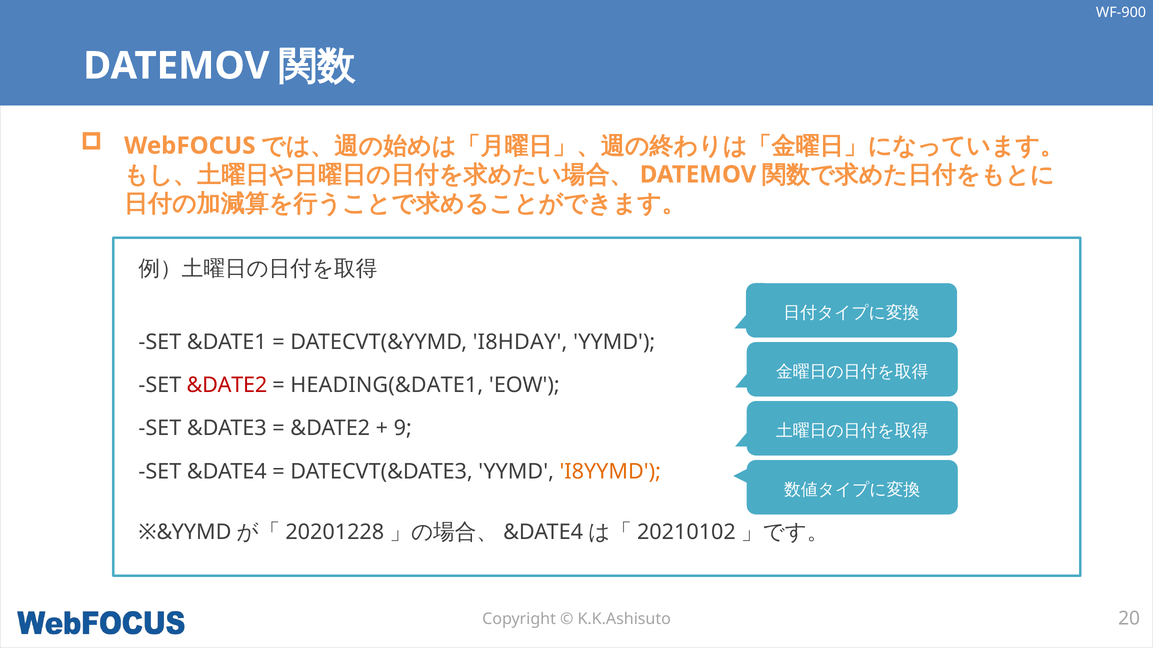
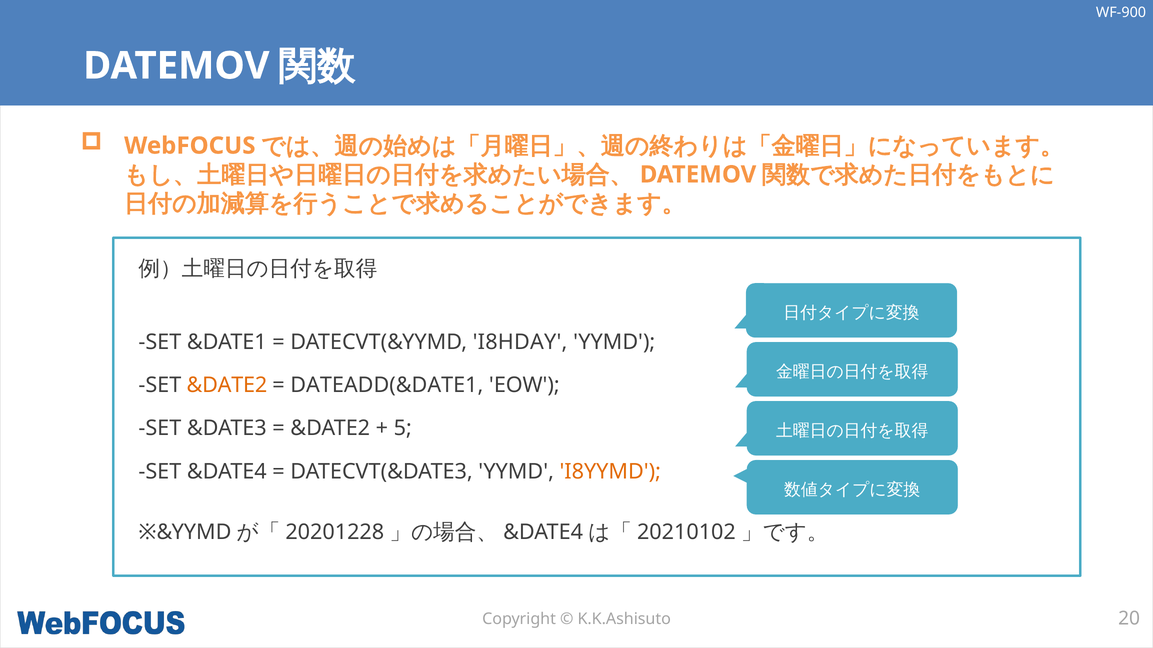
&DATE2 colour: red -> orange (227, 385)
HEADING(&DATE1: HEADING(&DATE1 -> DATEADD(&DATE1 (387, 385)
9: 9 -> 5 (403, 429)
